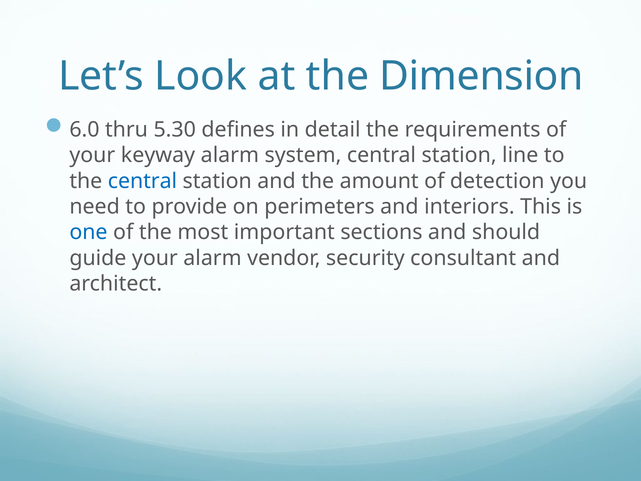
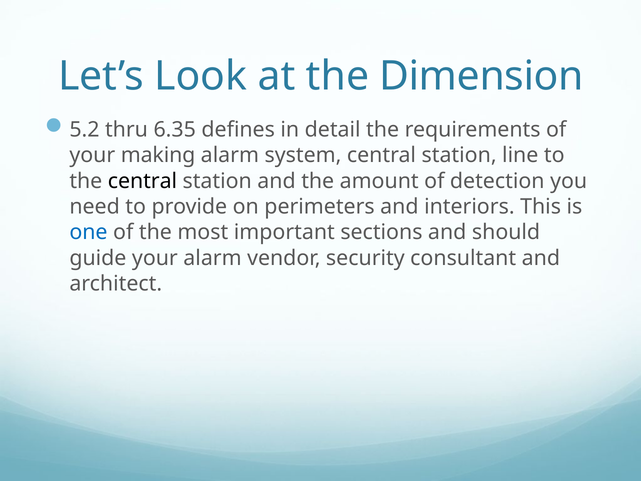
6.0: 6.0 -> 5.2 (84, 130)
5.30: 5.30 -> 6.35 (175, 130)
keyway: keyway -> making (158, 155)
central colour: blue -> black (142, 181)
